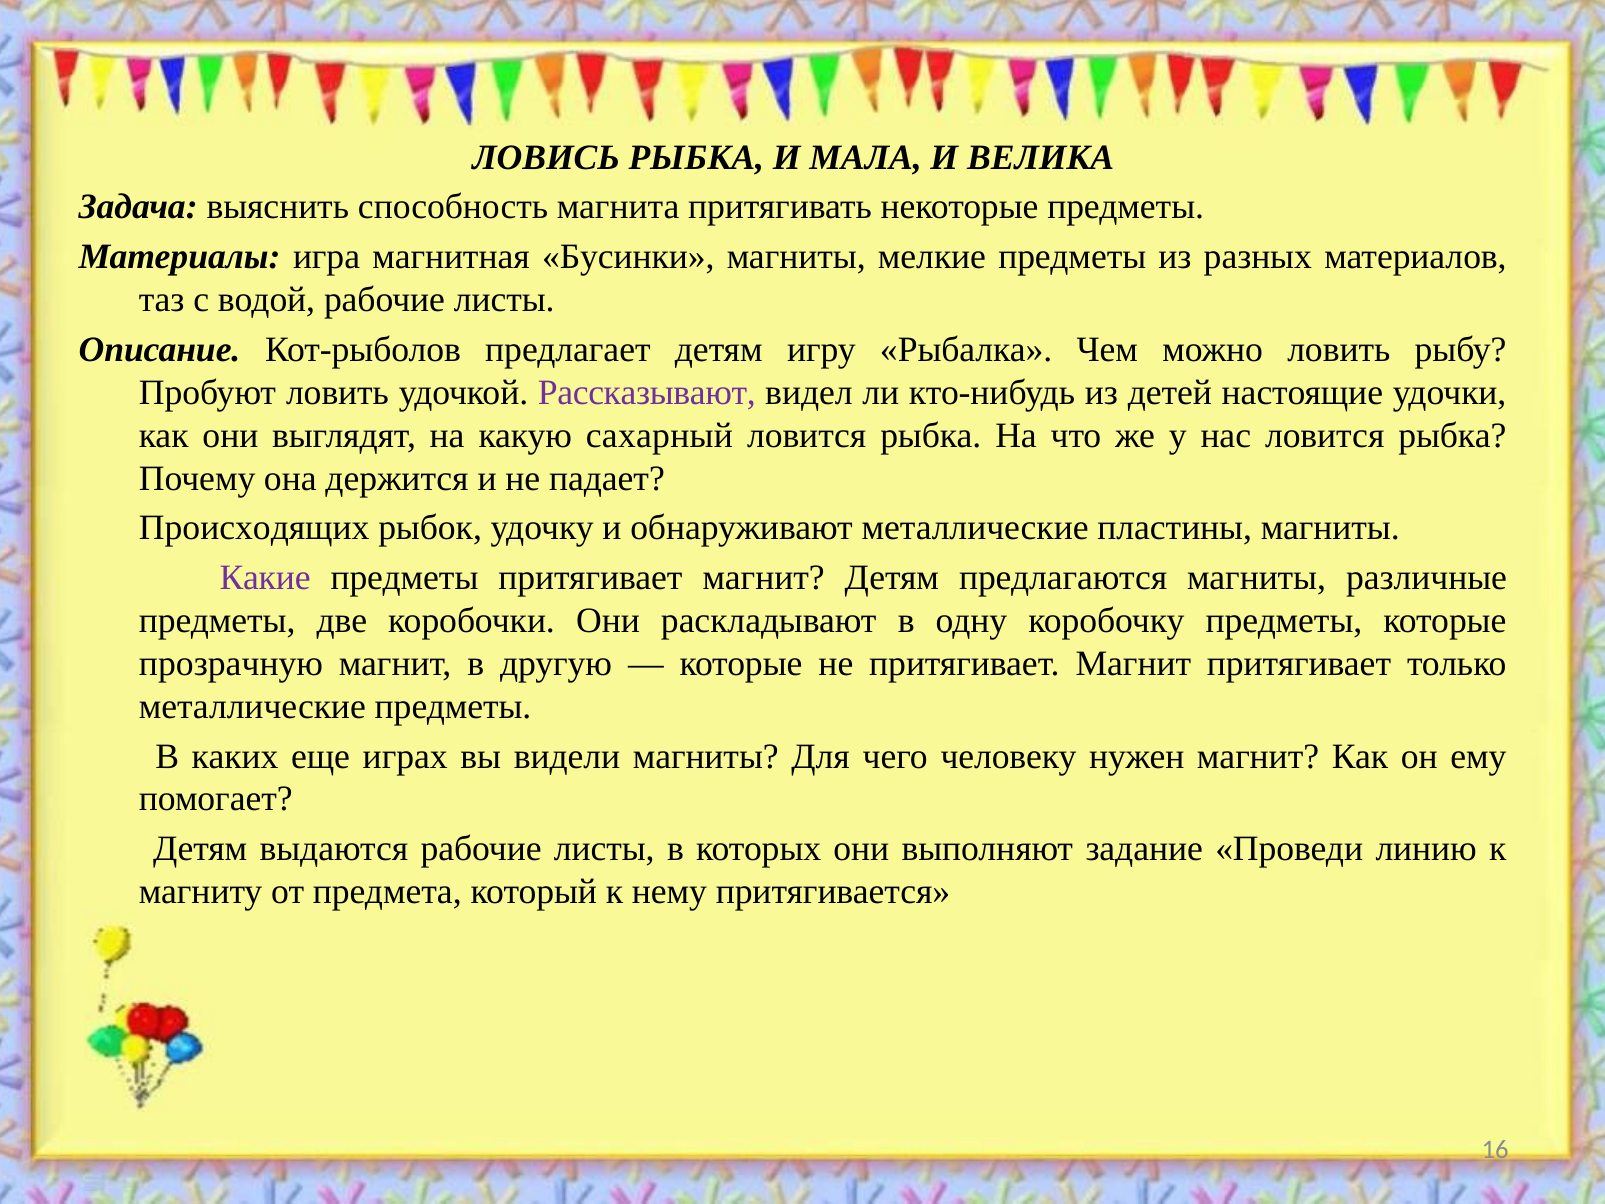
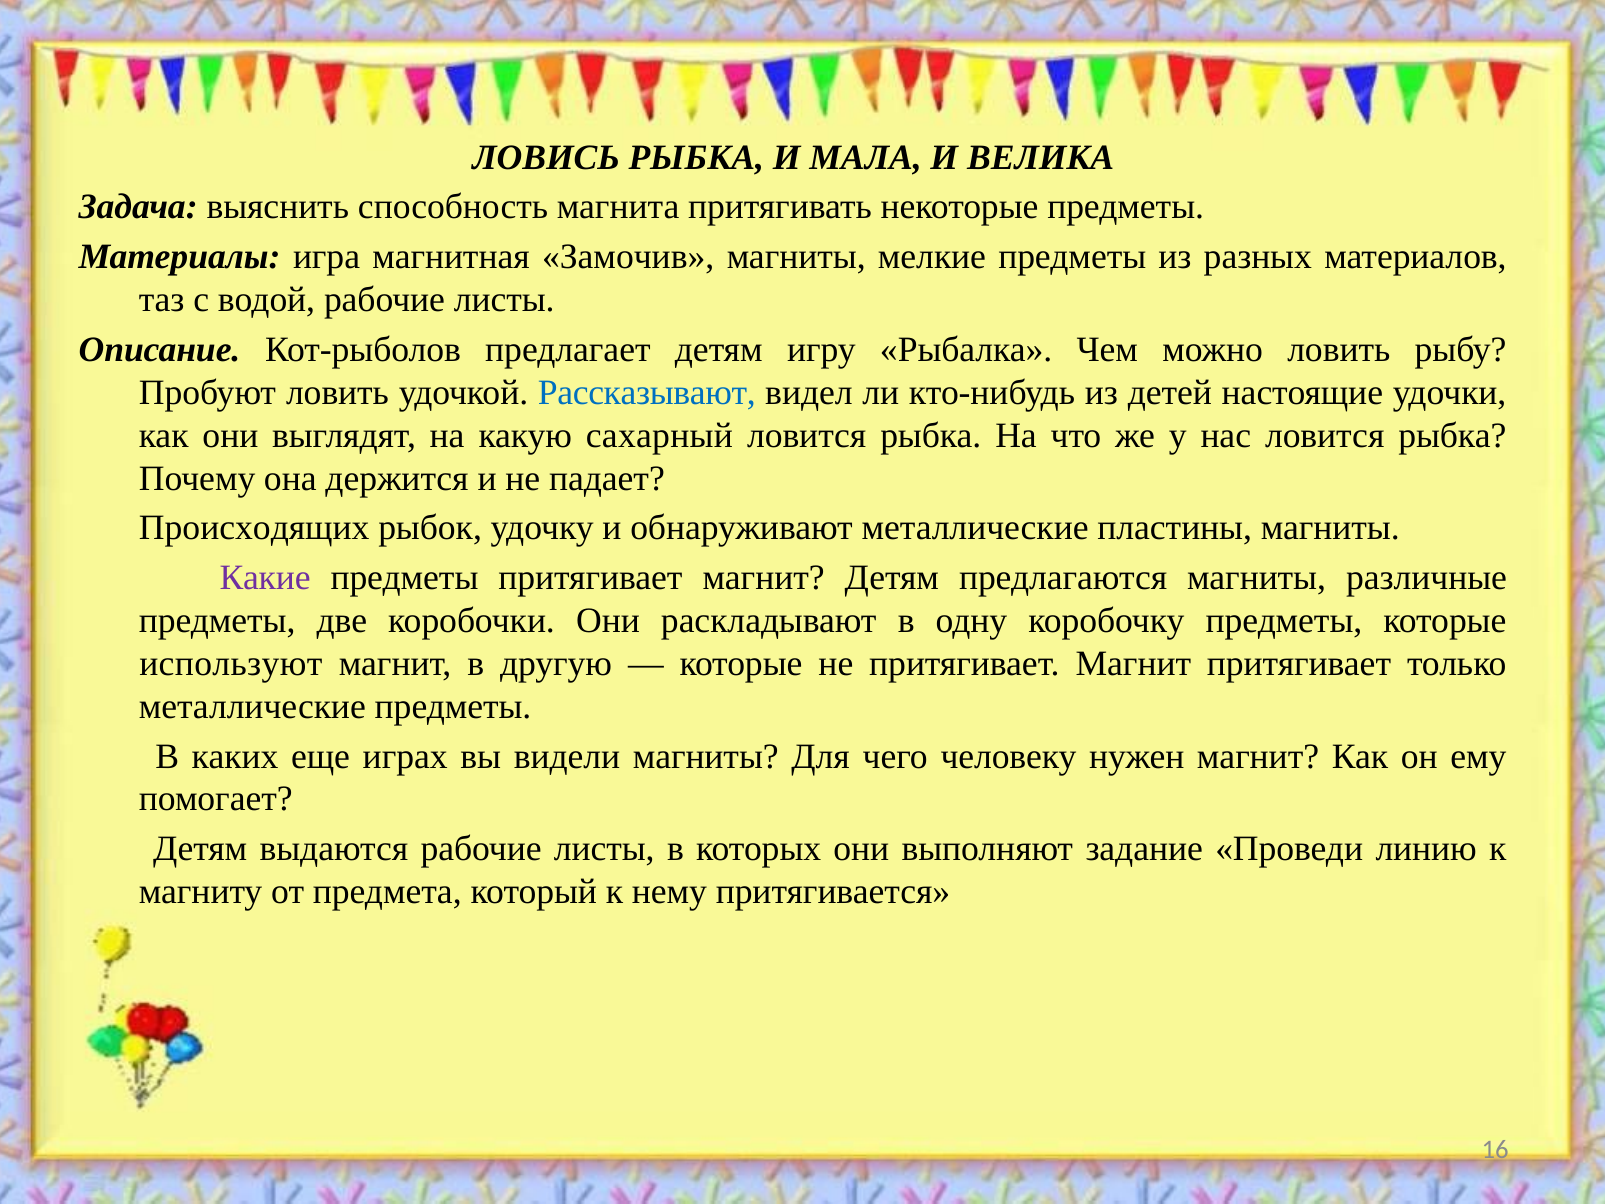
Бусинки: Бусинки -> Замочив (628, 257)
Рассказывают colour: purple -> blue (647, 393)
прозрачную: прозрачную -> используют (231, 664)
